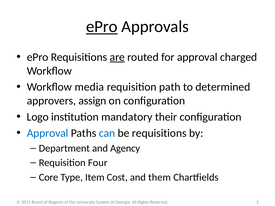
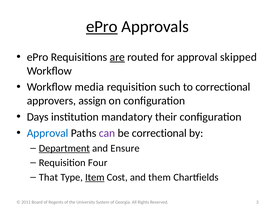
charged: charged -> skipped (239, 57)
path: path -> such (170, 87)
to determined: determined -> correctional (223, 87)
Logo: Logo -> Days (38, 117)
can colour: blue -> purple (107, 133)
be requisitions: requisitions -> correctional (159, 133)
Department underline: none -> present (64, 148)
Agency: Agency -> Ensure (125, 148)
Core: Core -> That (48, 177)
Item underline: none -> present (95, 177)
